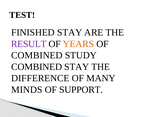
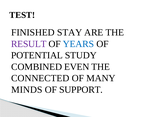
YEARS colour: orange -> blue (78, 44)
COMBINED: COMBINED -> POTENTIAL (37, 55)
COMBINED STAY: STAY -> EVEN (77, 67)
DIFFERENCE: DIFFERENCE -> CONNECTED (40, 78)
